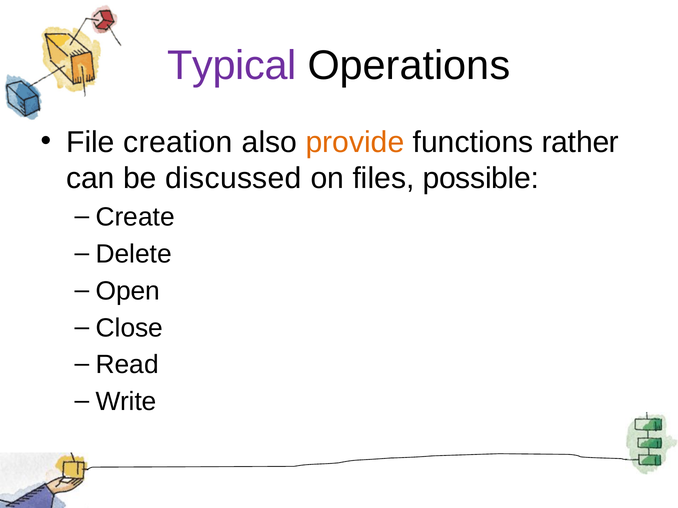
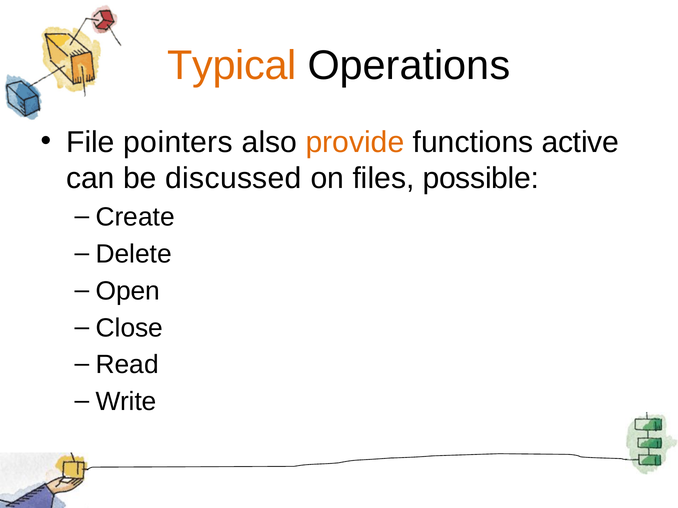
Typical colour: purple -> orange (232, 66)
creation: creation -> pointers (178, 142)
rather: rather -> active (580, 142)
